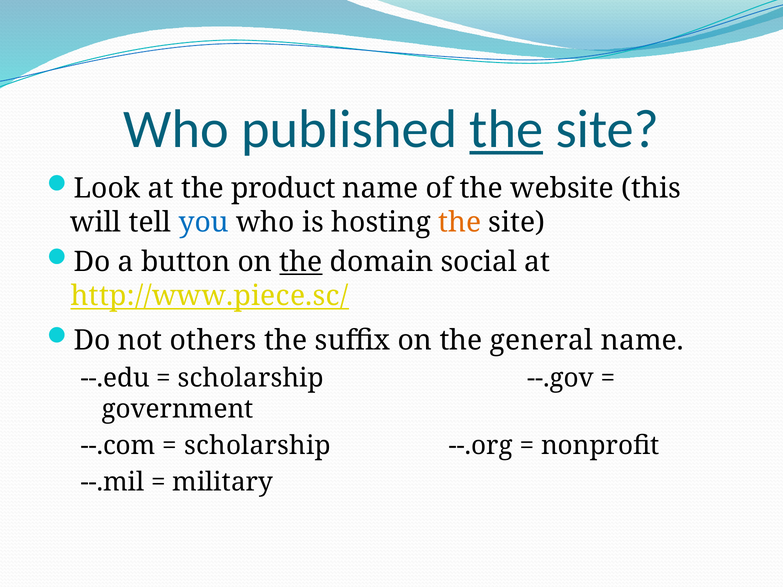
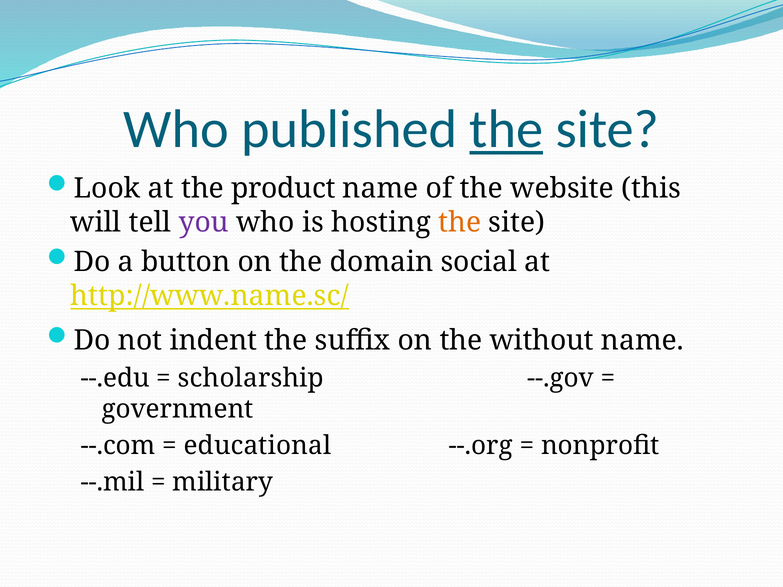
you colour: blue -> purple (204, 223)
the underline: present -> none (301, 262)
http://www.piece.sc/: http://www.piece.sc/ -> http://www.name.sc/ (210, 296)
others: others -> indent (213, 340)
general: general -> without (542, 340)
scholarship: scholarship -> educational (258, 446)
